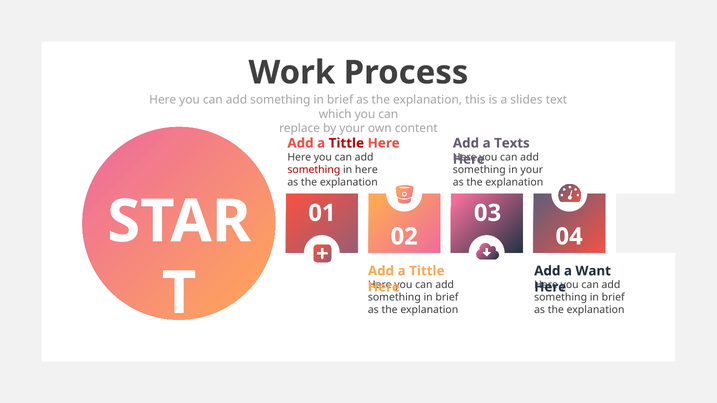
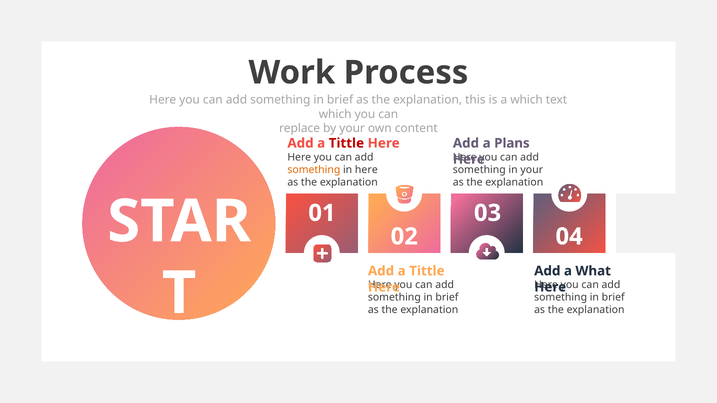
a slides: slides -> which (527, 100)
Texts: Texts -> Plans (512, 143)
something colour: red -> orange (314, 170)
Want: Want -> What (593, 271)
